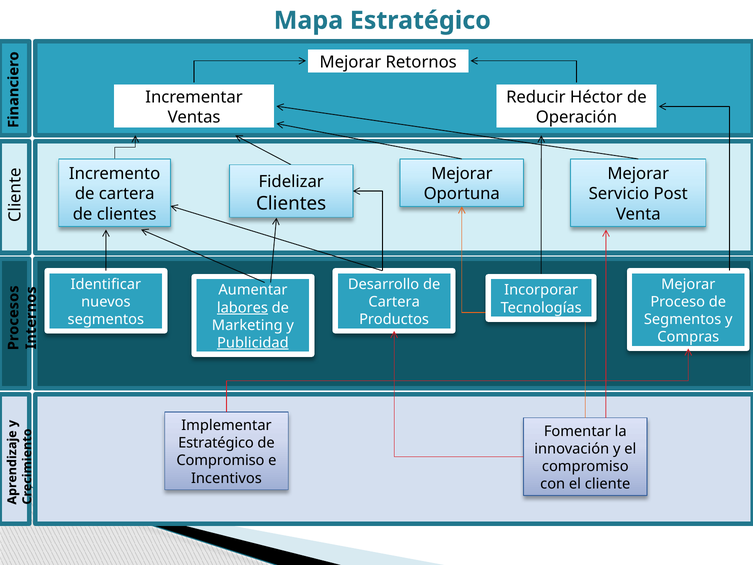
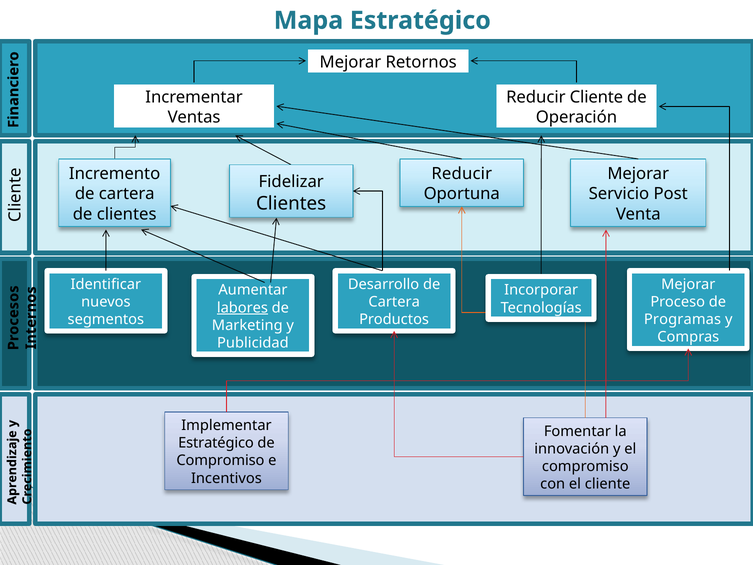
Reducir Héctor: Héctor -> Cliente (596, 97)
Mejorar: Mejorar -> Reducir (462, 174)
Segmentos: Segmentos -> Programas (683, 319)
Publicidad underline: present -> none (253, 343)
